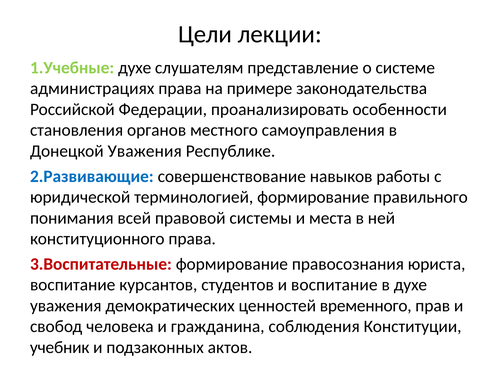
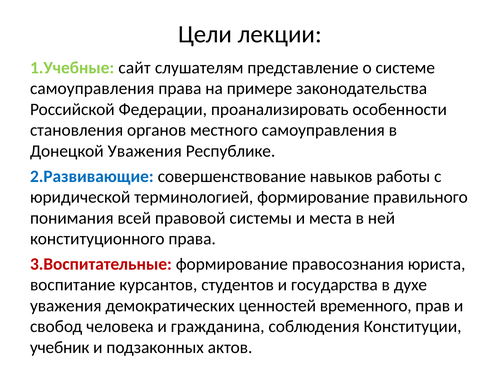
1.Учебные духе: духе -> сайт (135, 68)
администрациях: администрациях -> самоуправления (92, 89)
и воспитание: воспитание -> государства (334, 285)
